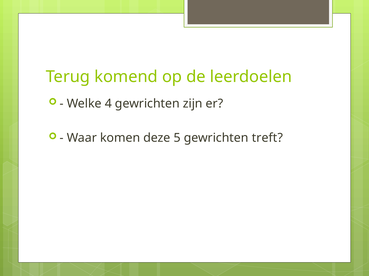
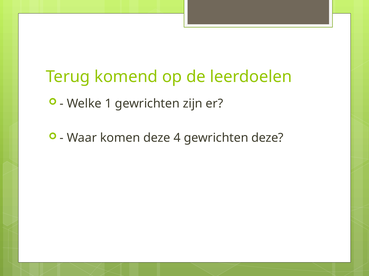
4: 4 -> 1 (108, 104)
5: 5 -> 4 (177, 138)
gewrichten treft: treft -> deze (267, 138)
